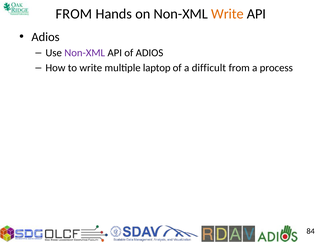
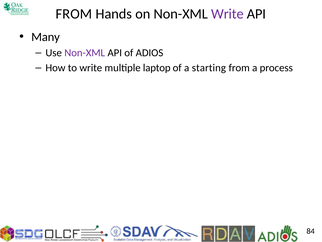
Write colour: orange -> purple (227, 14)
Adios: Adios -> Many (46, 37)
difficult: difficult -> starting (209, 68)
